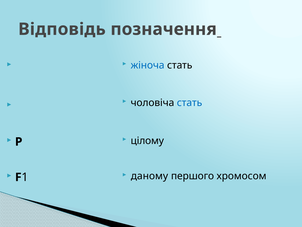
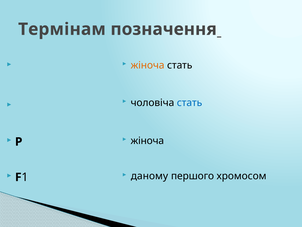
Відповідь: Відповідь -> Термінам (62, 29)
жіноча colour: blue -> orange (148, 65)
цілому: цілому -> жіноча (147, 140)
